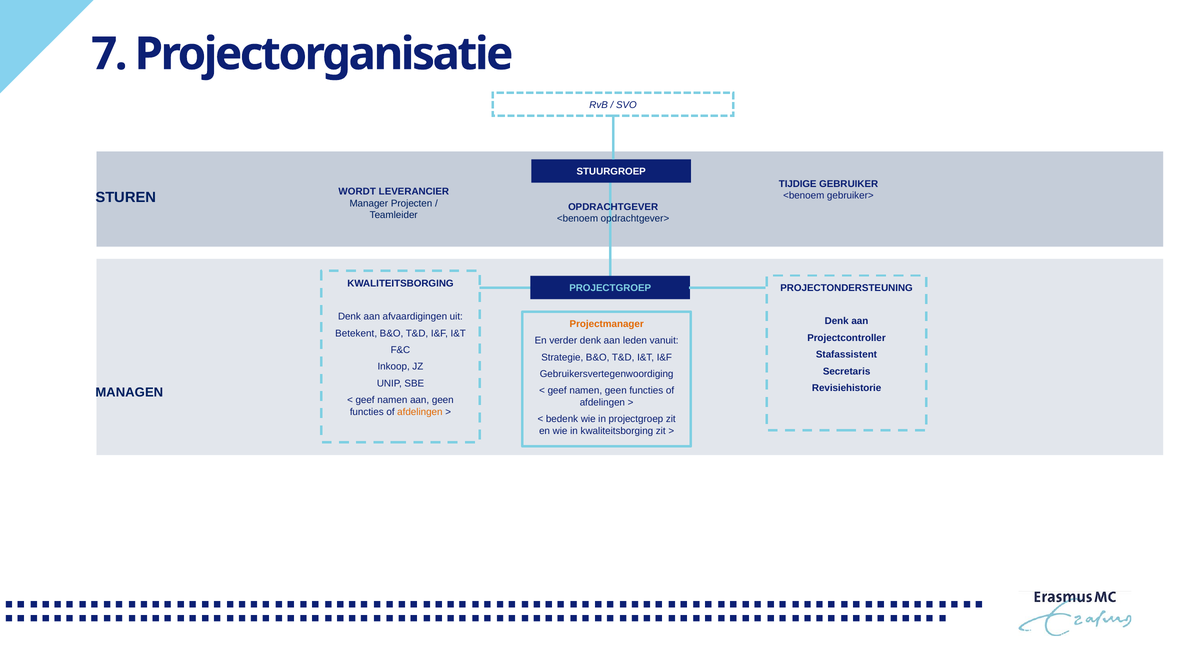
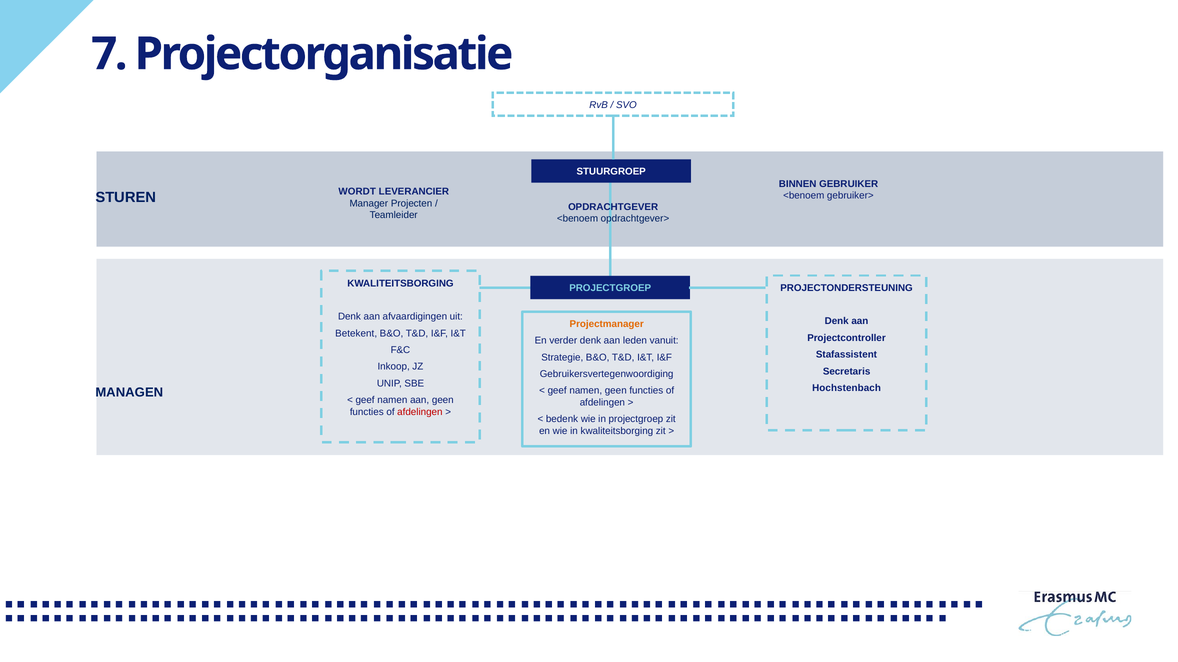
TIJDIGE: TIJDIGE -> BINNEN (798, 184)
Revisiehistorie: Revisiehistorie -> Hochstenbach (847, 388)
afdelingen colour: orange -> red (420, 412)
